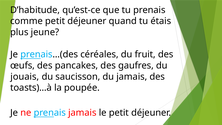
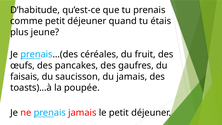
jouais: jouais -> faisais (25, 77)
